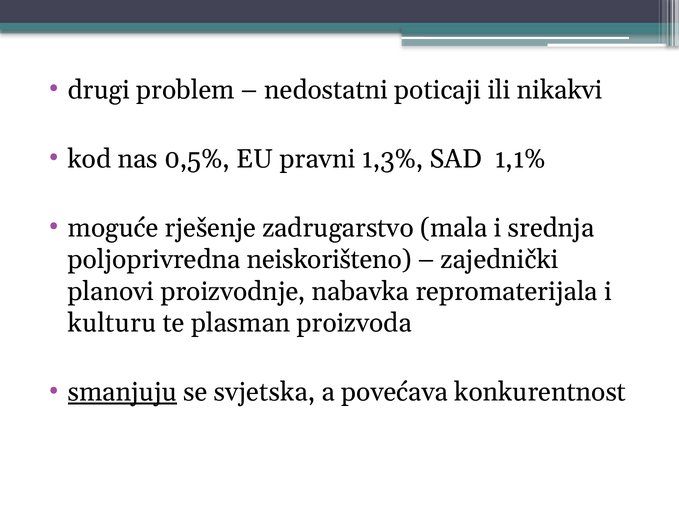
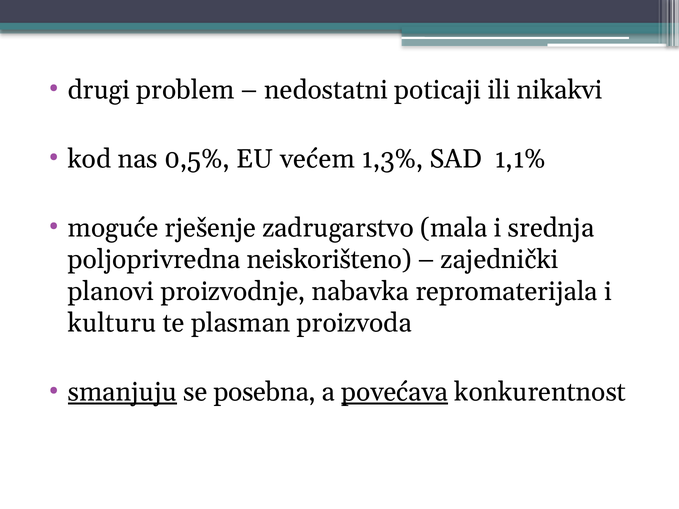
pravni: pravni -> većem (317, 159)
svjetska: svjetska -> posebna (265, 392)
povećava underline: none -> present (395, 392)
